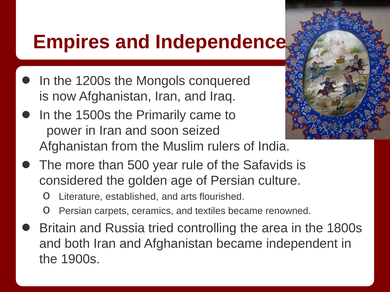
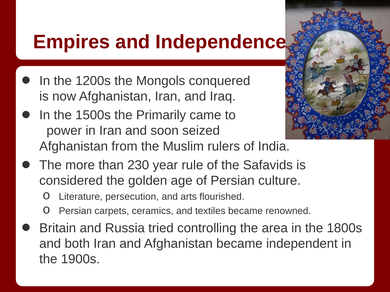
500: 500 -> 230 (138, 165)
established: established -> persecution (132, 197)
